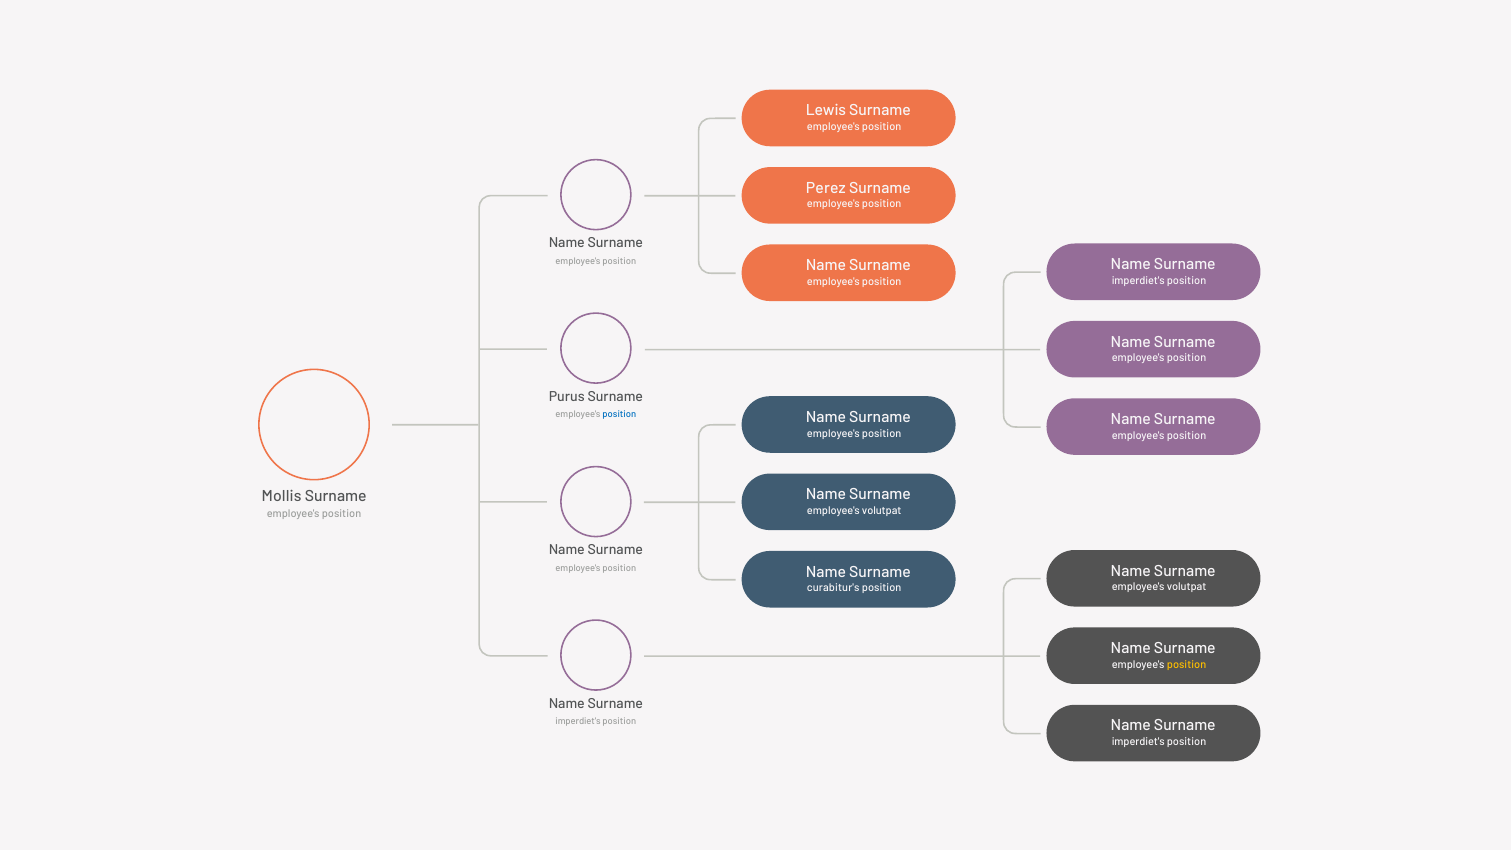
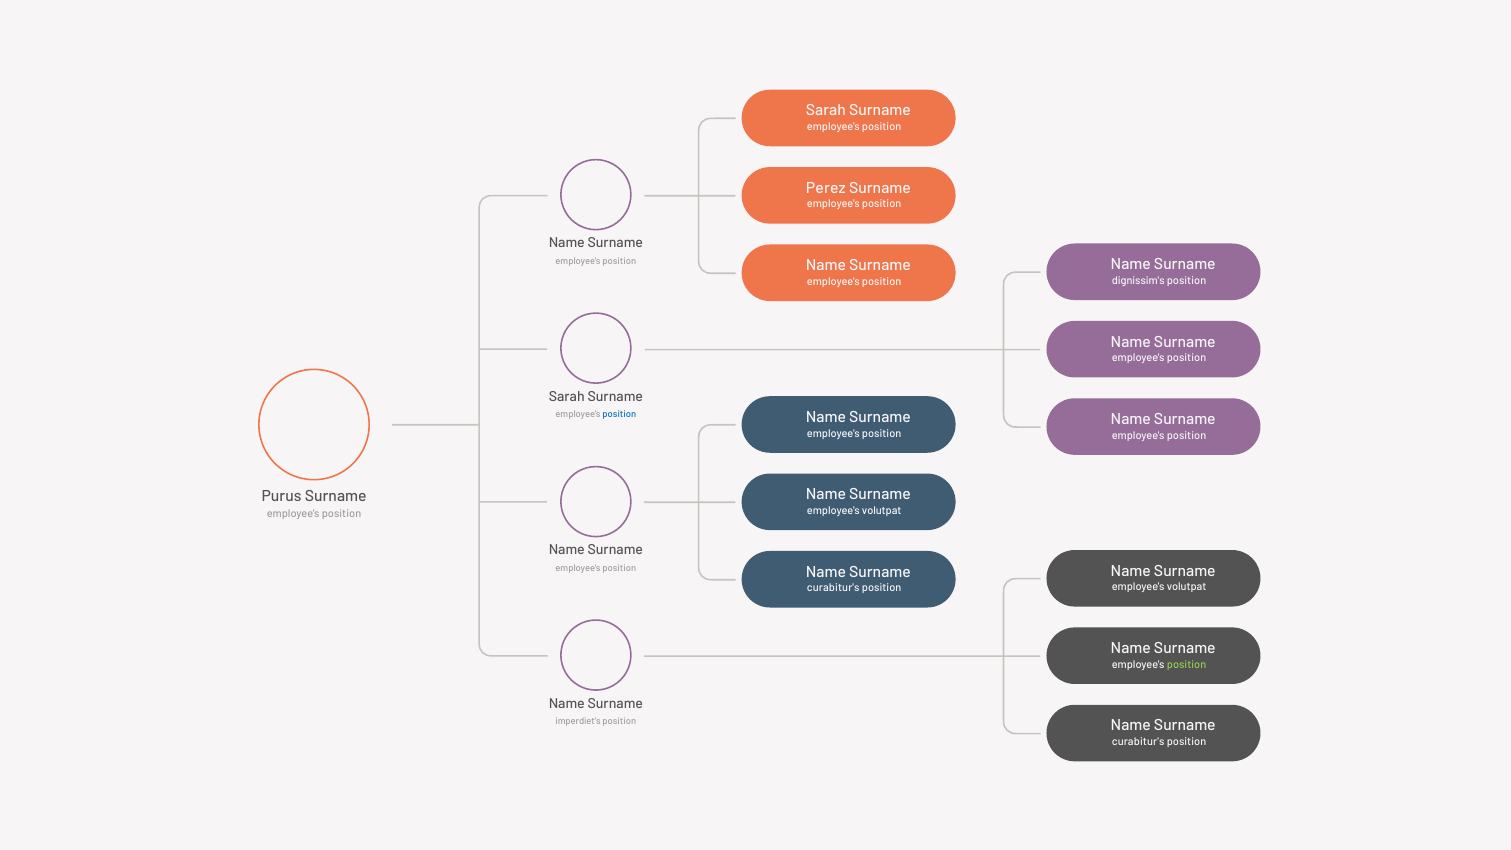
Lewis: Lewis -> Sarah (826, 111)
imperdiet's: imperdiet's -> dignissim's (1138, 281)
Purus: Purus -> Sarah (567, 397)
Mollis: Mollis -> Purus (282, 496)
position colour: yellow -> light green (1187, 665)
imperdiet's: imperdiet's -> curabitur's (1138, 742)
